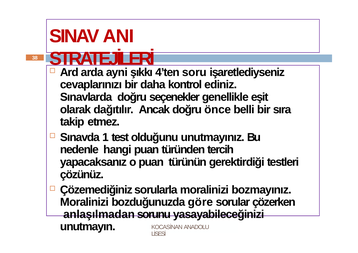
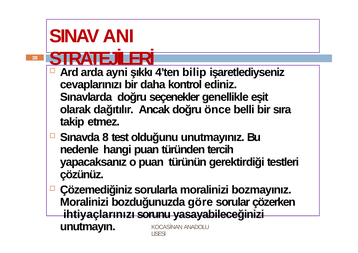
soru: soru -> bilip (194, 72)
1: 1 -> 8 (106, 137)
anlaşılmadan: anlaşılmadan -> ihtiyaçlarınızı (99, 214)
